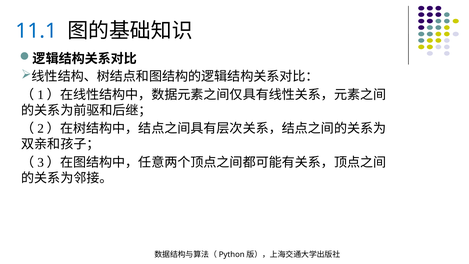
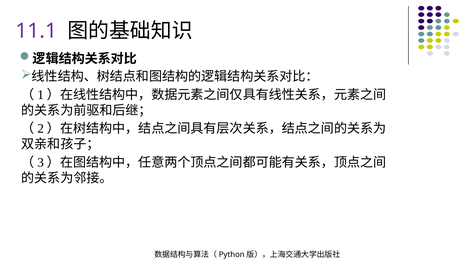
11.1 colour: blue -> purple (36, 31)
